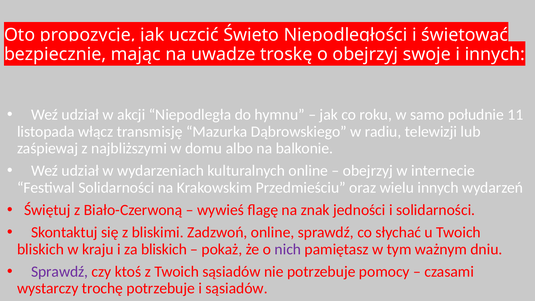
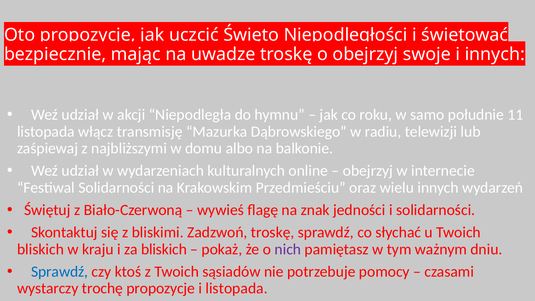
Zadzwoń online: online -> troskę (273, 232)
Sprawdź colour: purple -> blue (60, 272)
trochę potrzebuje: potrzebuje -> propozycje (161, 288)
i sąsiadów: sąsiadów -> listopada (237, 288)
